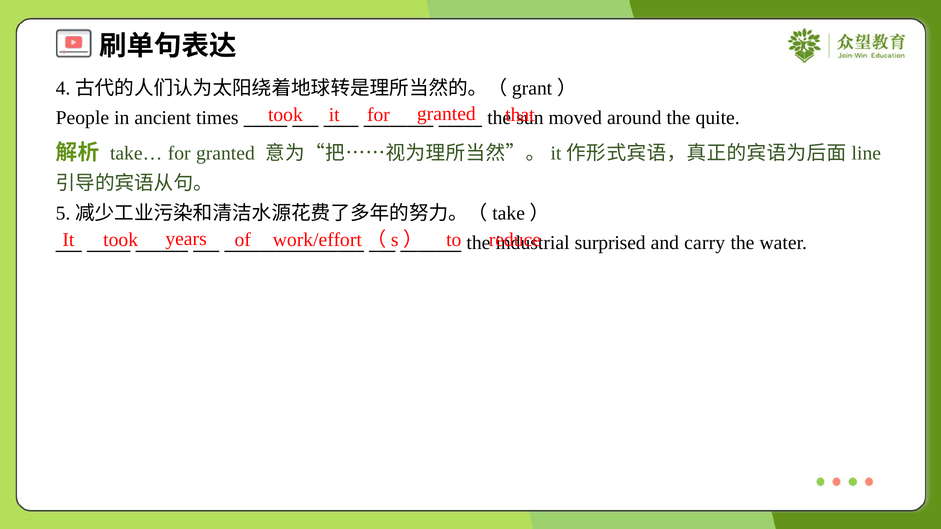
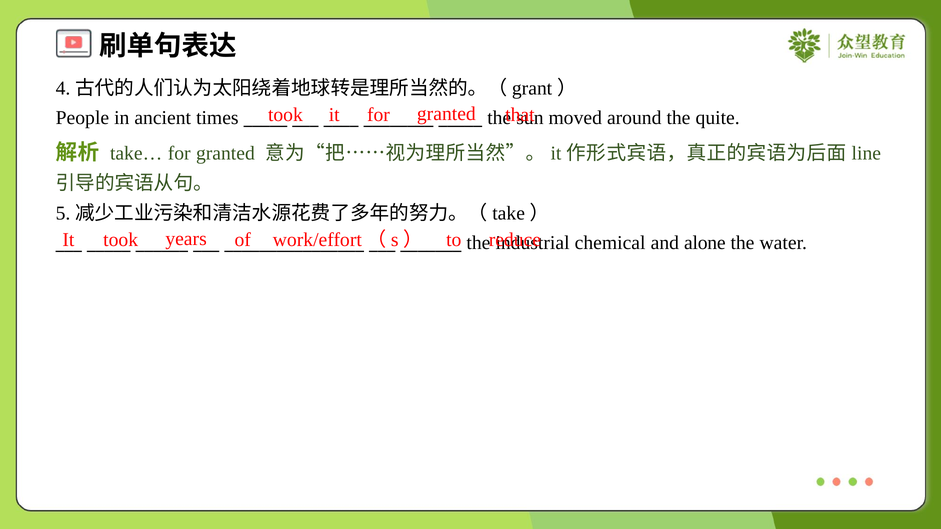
surprised: surprised -> chemical (610, 243)
carry: carry -> alone (705, 243)
